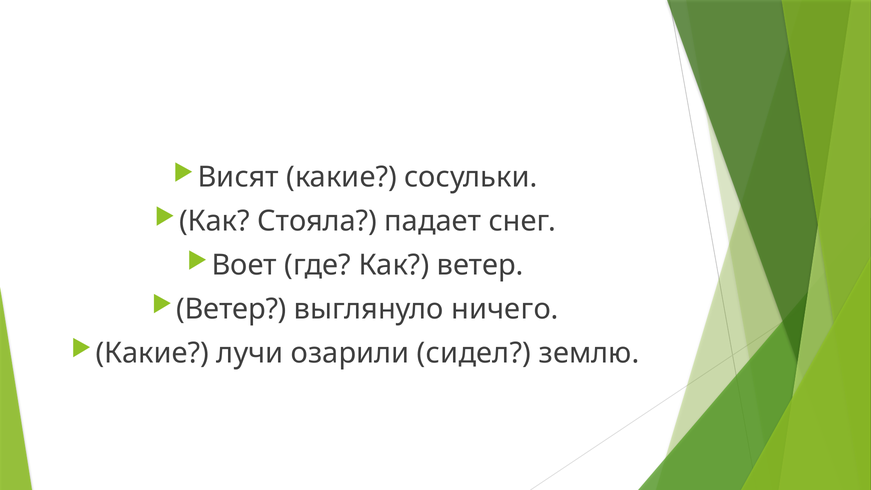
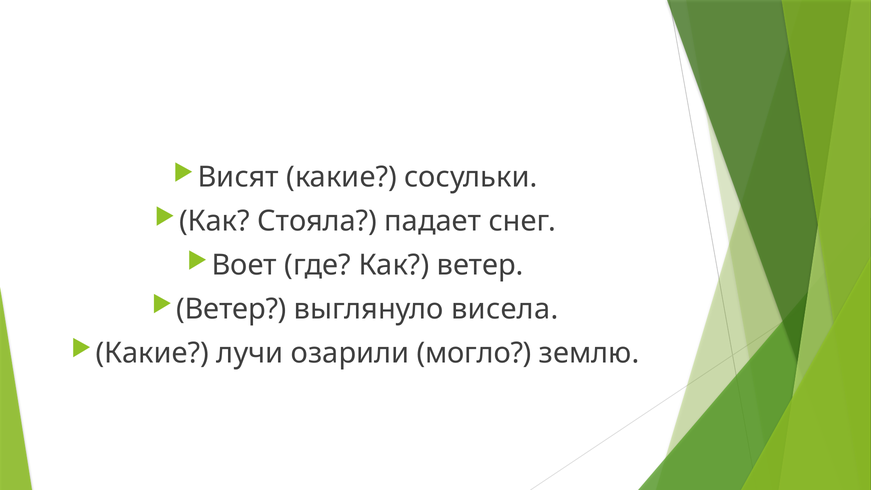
ничего: ничего -> висела (505, 309)
сидел: сидел -> могло (474, 353)
